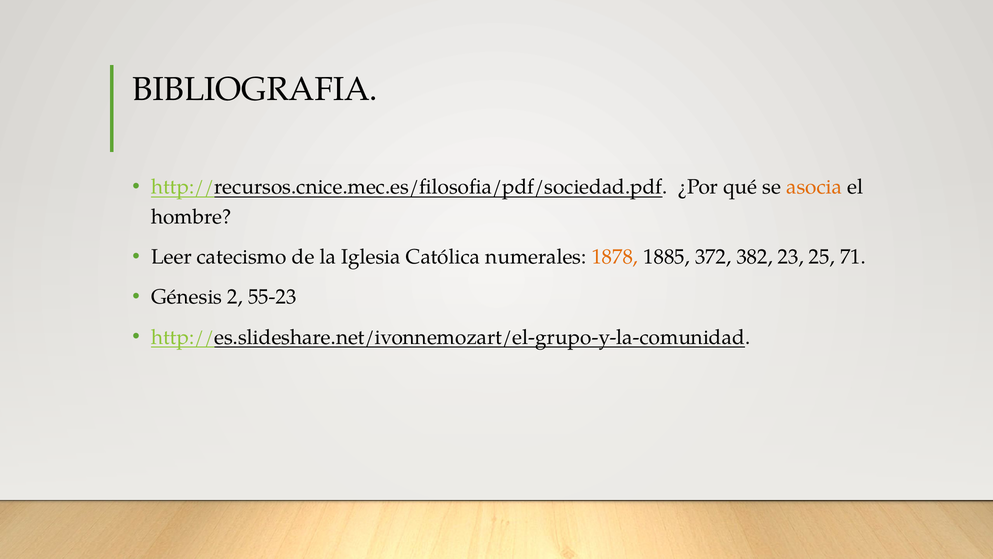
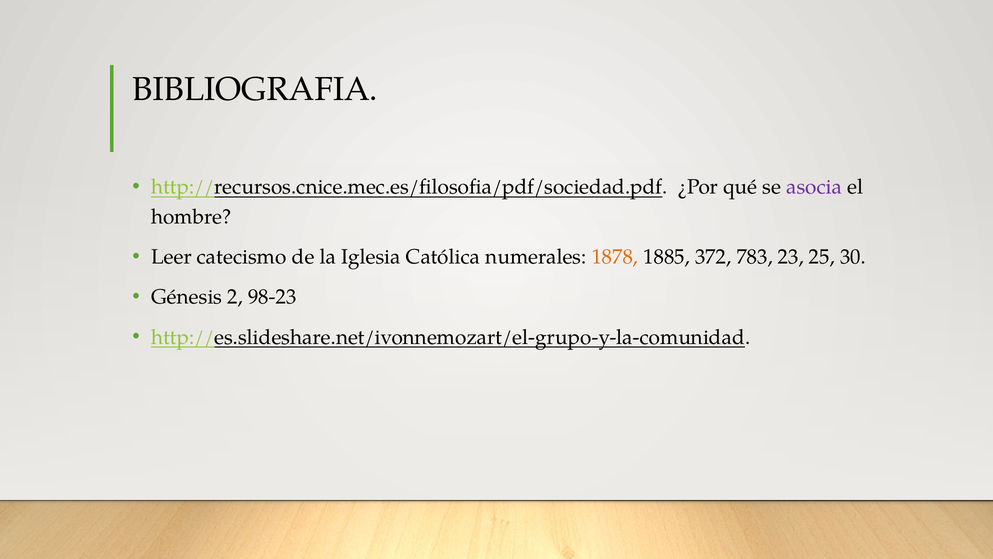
asocia colour: orange -> purple (814, 187)
382: 382 -> 783 (755, 257)
71: 71 -> 30 (853, 257)
55-23: 55-23 -> 98-23 (272, 297)
